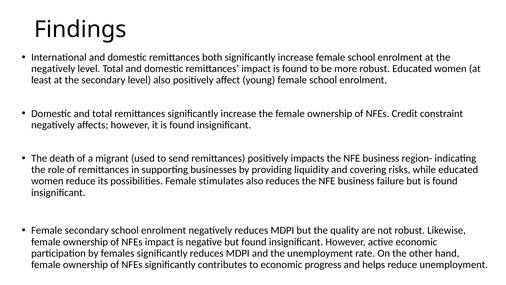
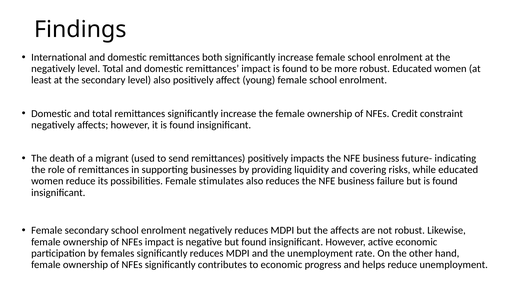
region-: region- -> future- (417, 158)
the quality: quality -> affects (345, 230)
